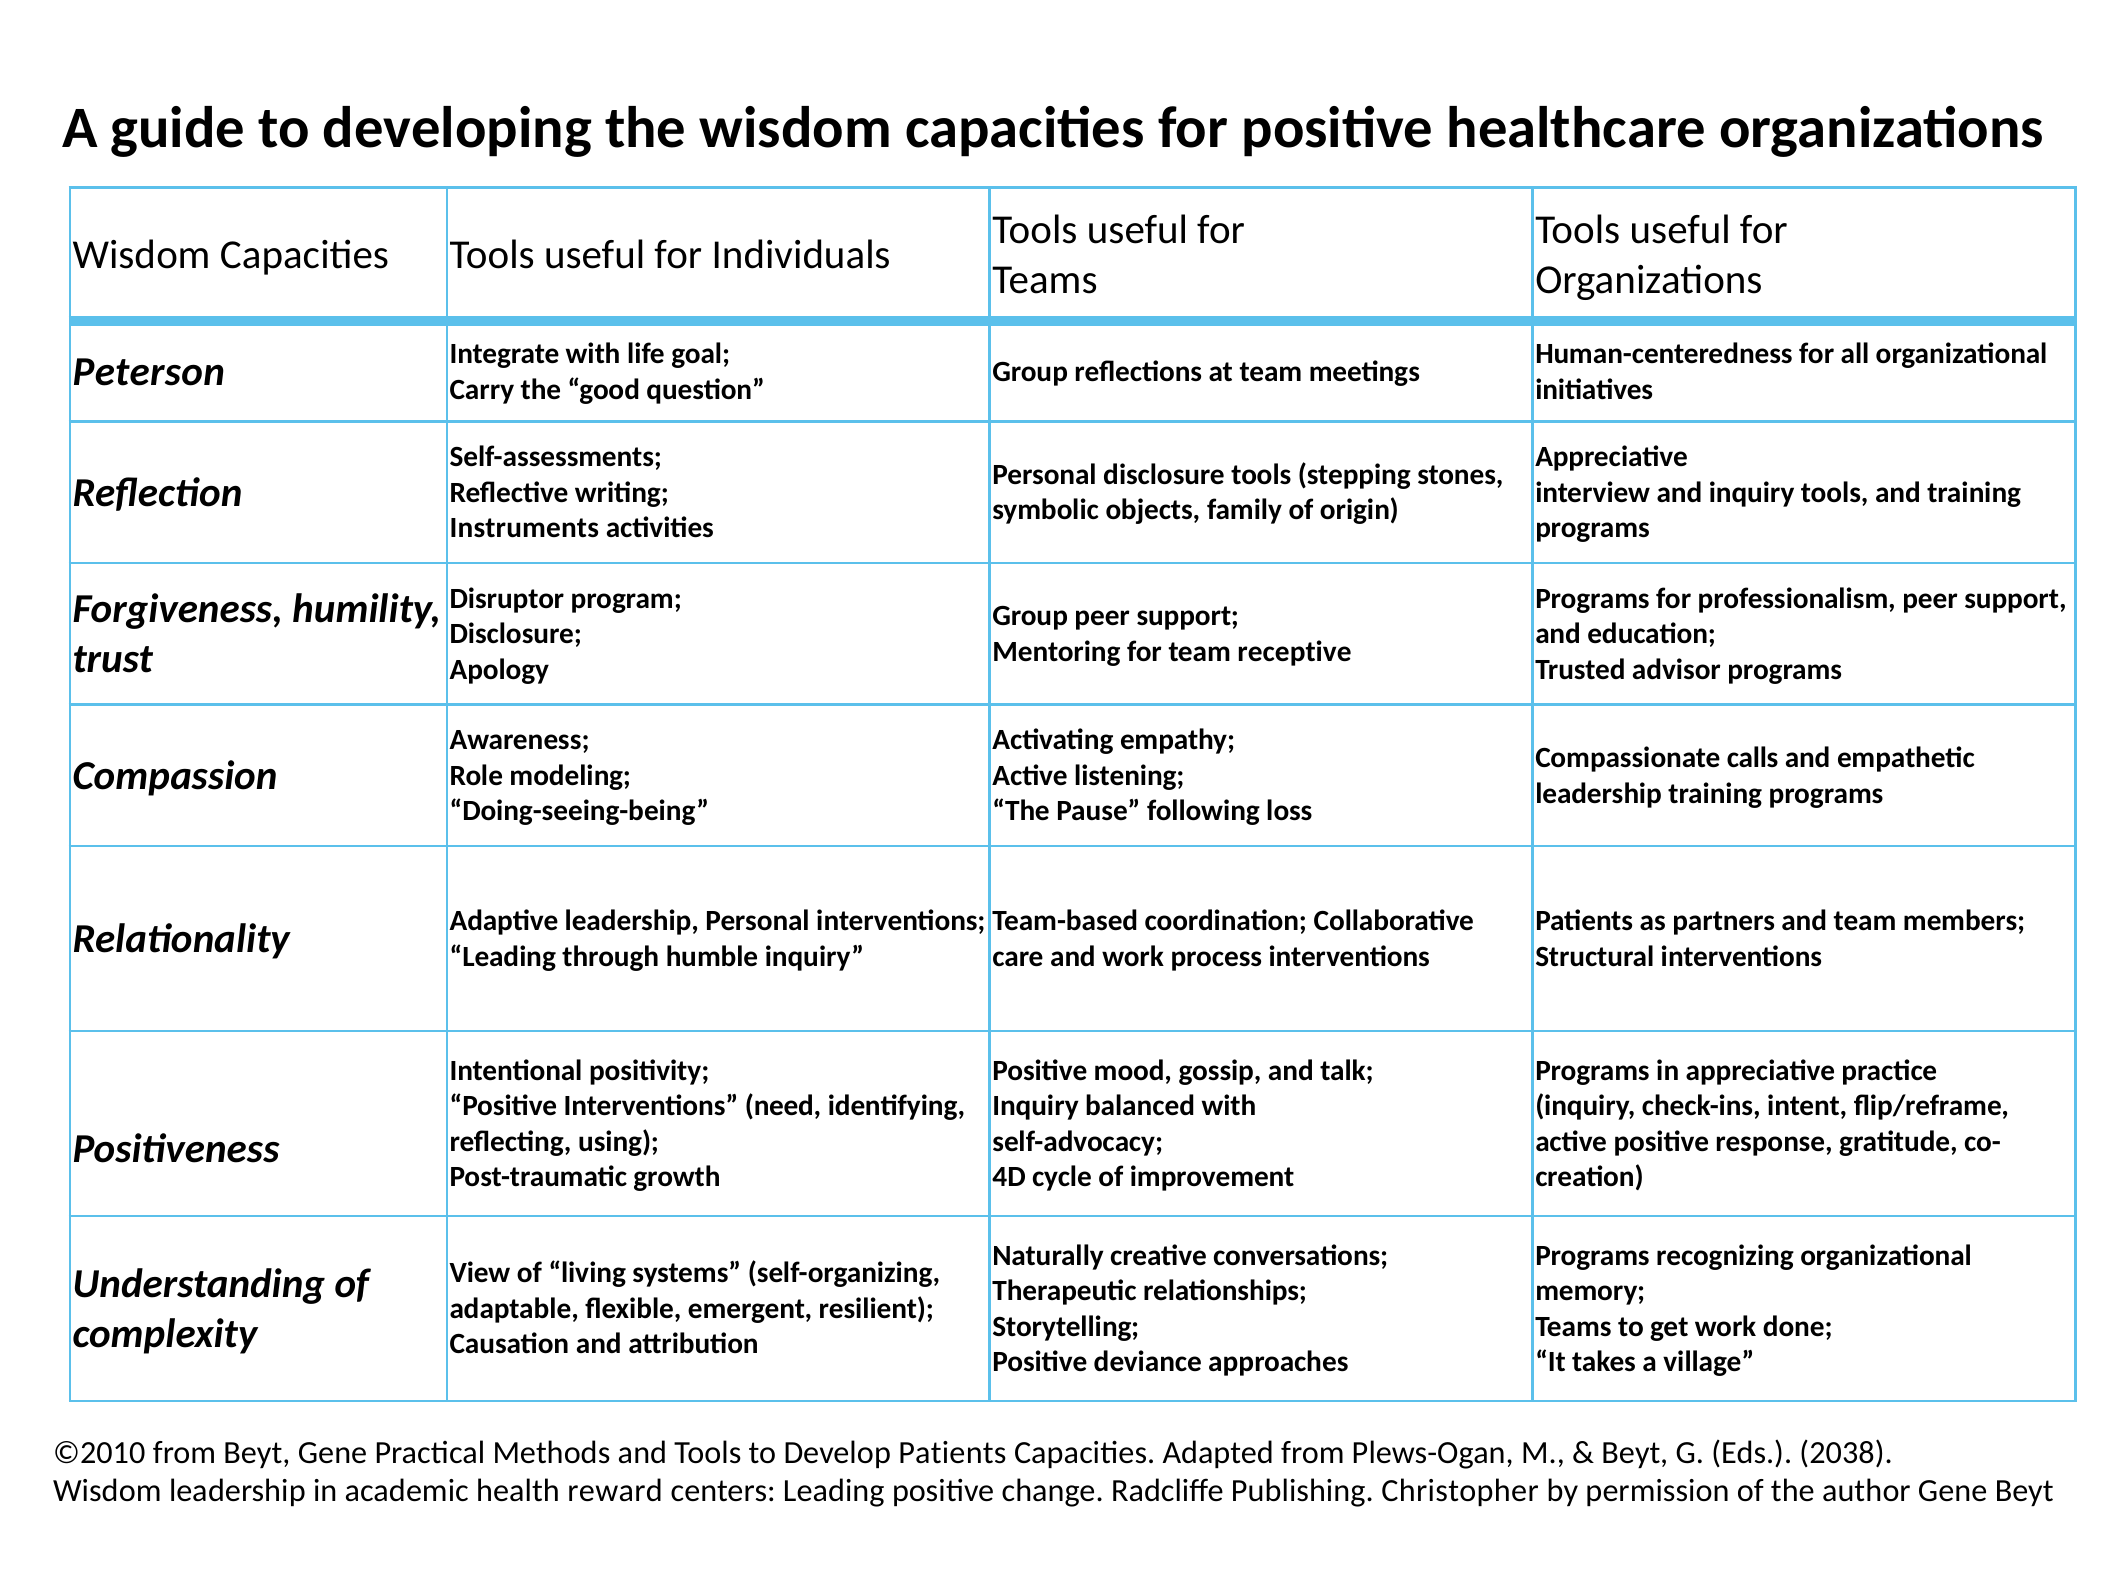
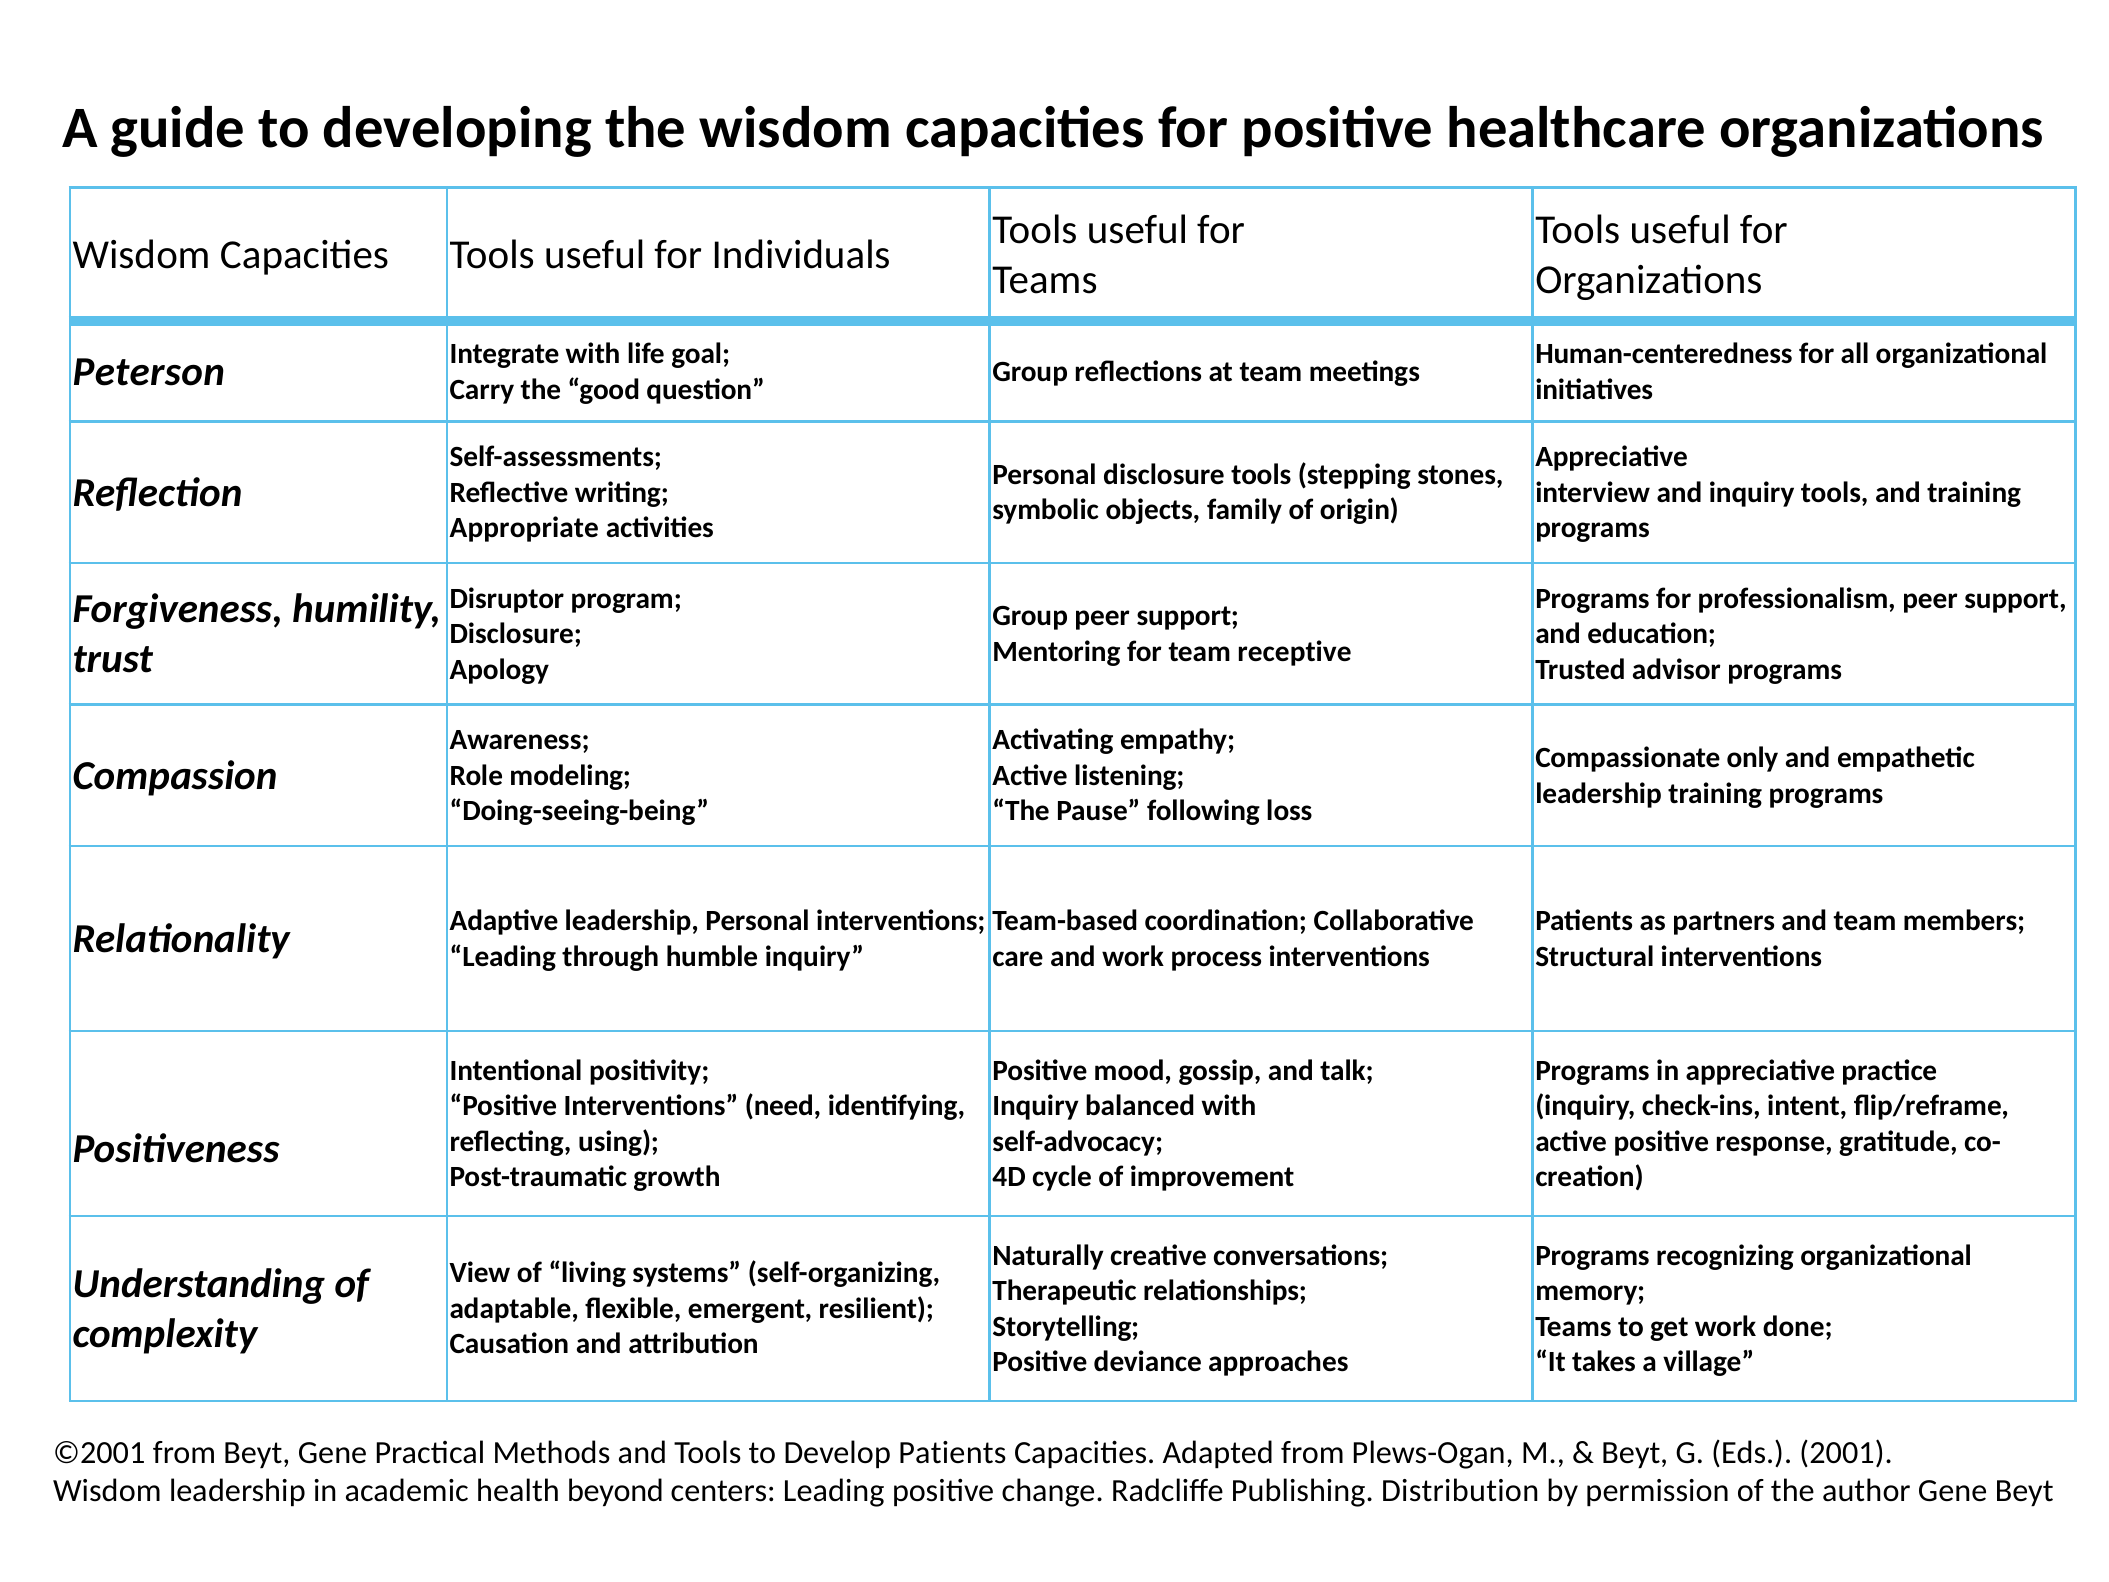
Instruments: Instruments -> Appropriate (524, 528)
calls: calls -> only (1753, 758)
©2010: ©2010 -> ©2001 (99, 1452)
2038: 2038 -> 2001 (1846, 1452)
reward: reward -> beyond (615, 1491)
Christopher: Christopher -> Distribution (1460, 1491)
